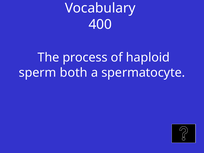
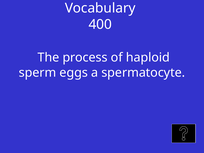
both: both -> eggs (74, 73)
